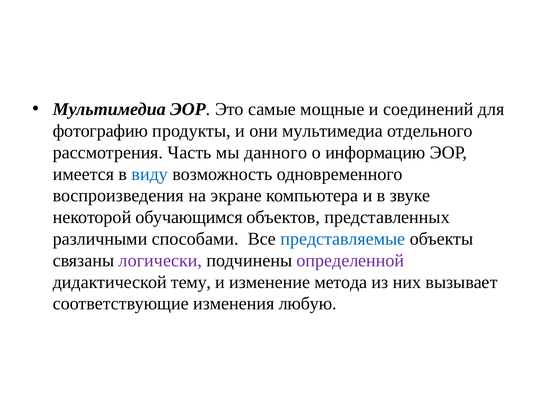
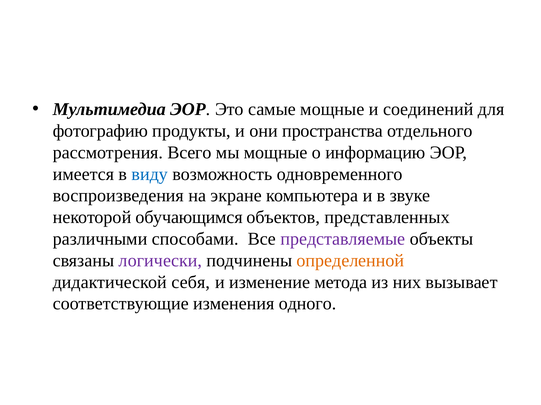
они мультимедиа: мультимедиа -> пространства (333, 131)
Часть: Часть -> Всего (190, 153)
мы данного: данного -> мощные (276, 153)
представляемые colour: blue -> purple (343, 239)
определенной colour: purple -> orange (350, 261)
тему: тему -> себя (191, 283)
любую: любую -> одного (308, 304)
